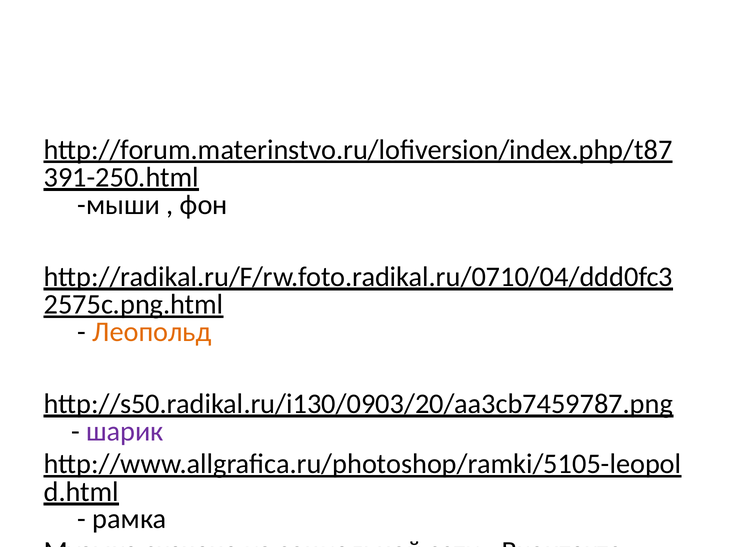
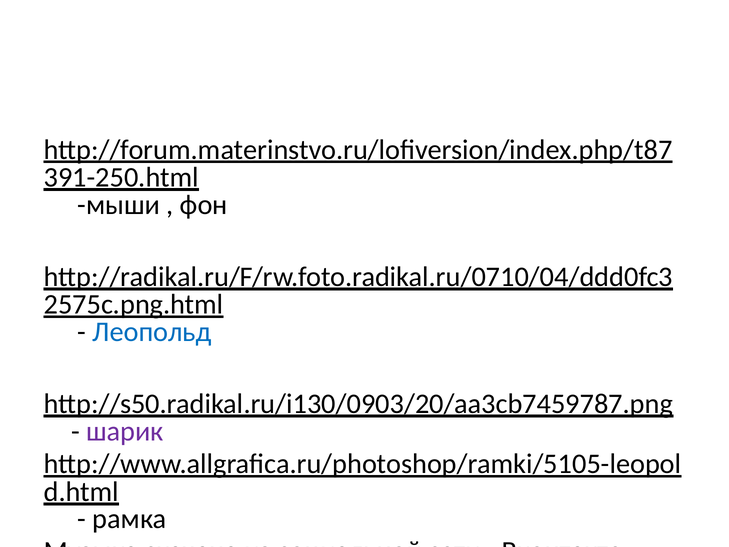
Леопольд colour: orange -> blue (152, 332)
